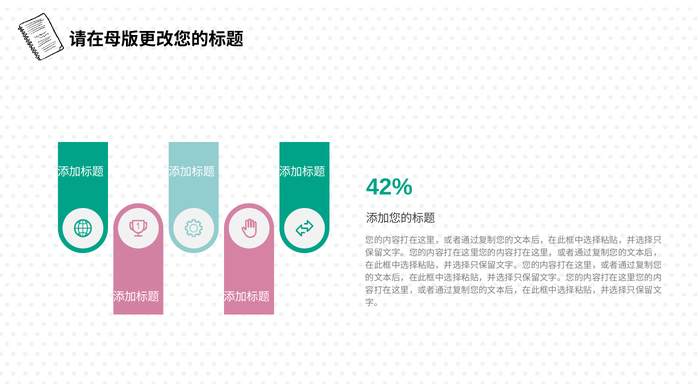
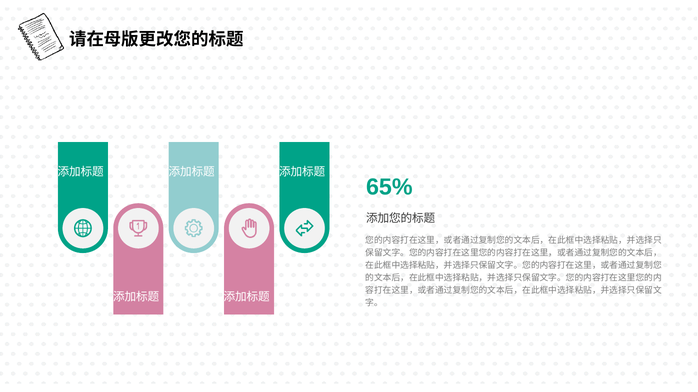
42%: 42% -> 65% (389, 187)
